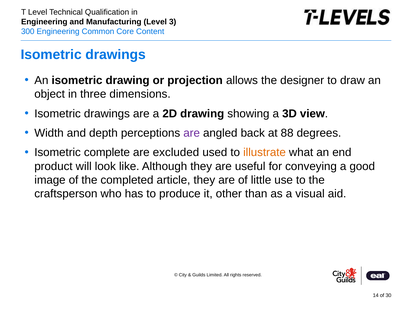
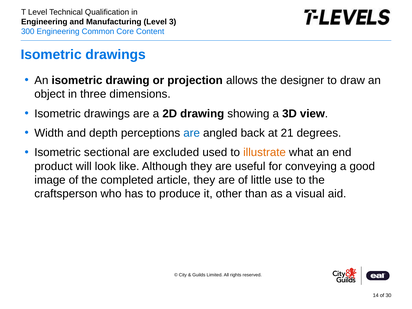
are colour: purple -> blue (192, 133)
88: 88 -> 21 (287, 133)
complete: complete -> sectional (107, 153)
